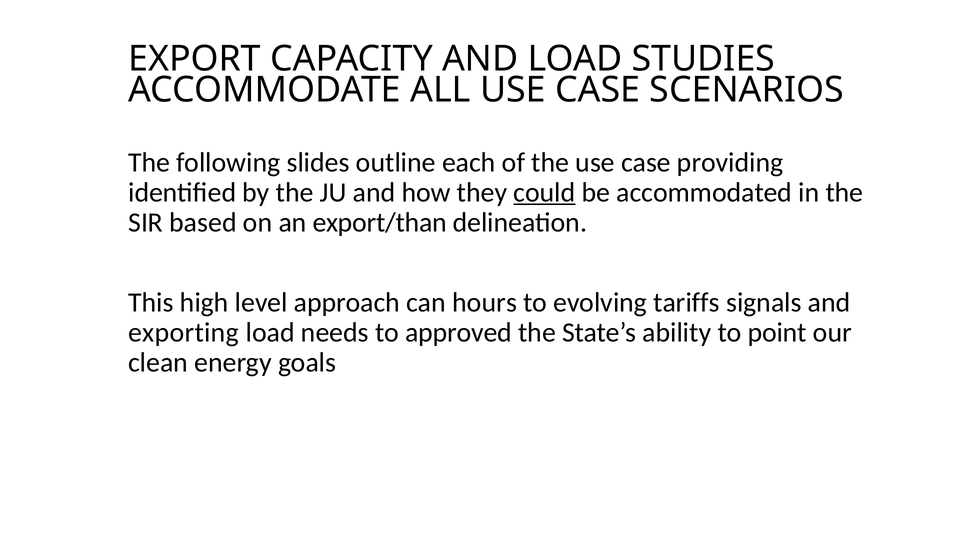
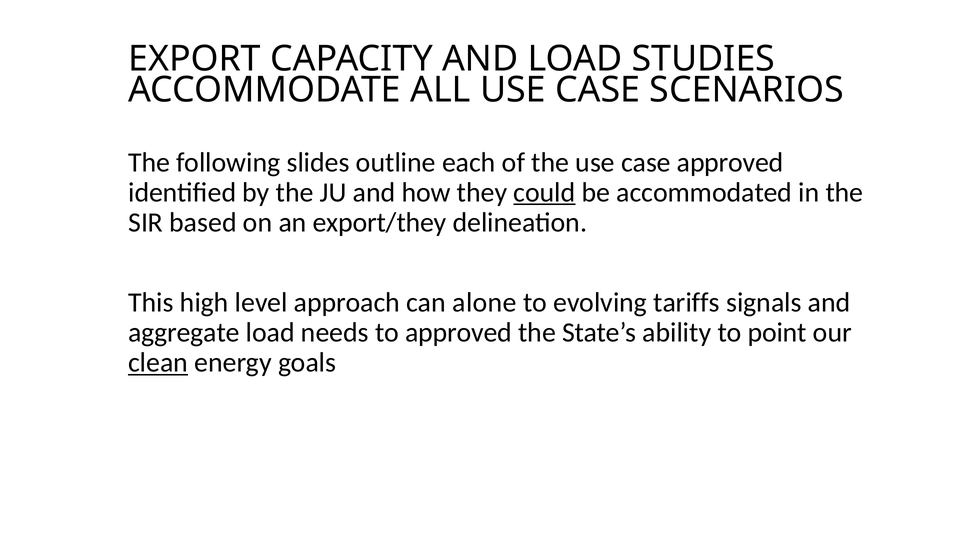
case providing: providing -> approved (730, 162)
export/than: export/than -> export/they (380, 222)
hours: hours -> alone (484, 302)
exporting: exporting -> aggregate (184, 332)
clean underline: none -> present (158, 363)
